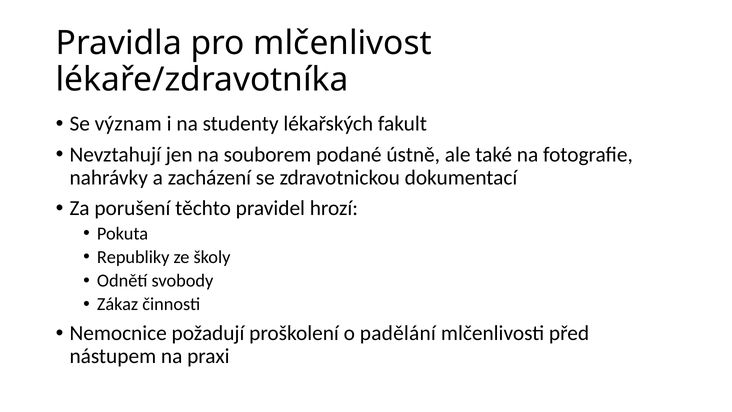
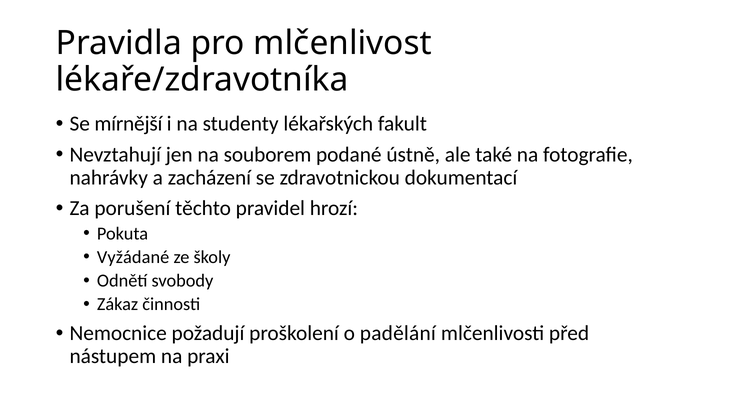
význam: význam -> mírnější (128, 124)
Republiky: Republiky -> Vyžádané (133, 257)
